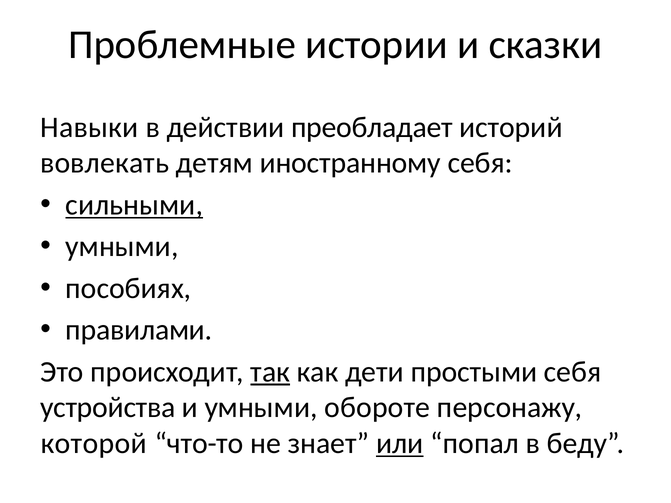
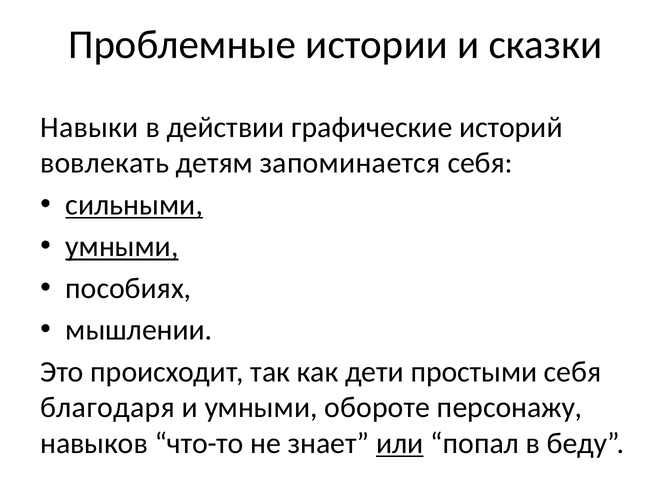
преобладает: преобладает -> графические (372, 127)
иностранному: иностранному -> запоминается (350, 163)
умными underline: none -> present (122, 247)
правилами: правилами -> мышлении (139, 330)
так underline: present -> none (270, 372)
устройства: устройства -> благодаря (107, 408)
которой: которой -> навыков (94, 444)
